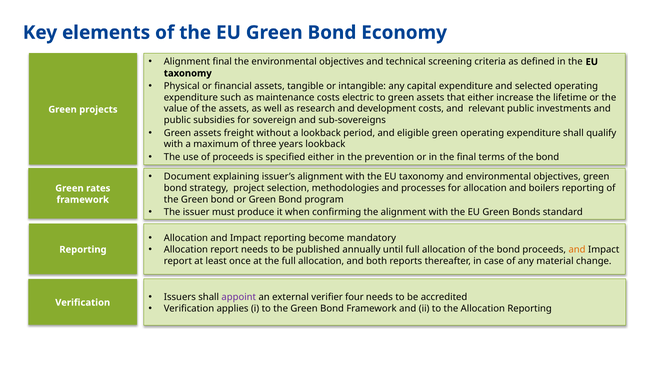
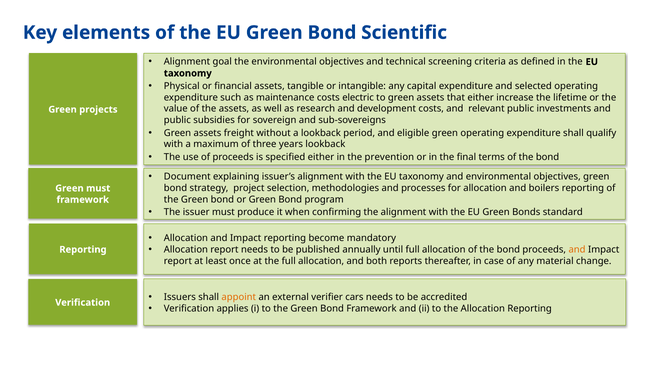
Economy: Economy -> Scientific (404, 33)
Alignment final: final -> goal (222, 62)
Green rates: rates -> must (98, 188)
appoint colour: purple -> orange (239, 297)
four: four -> cars (354, 297)
